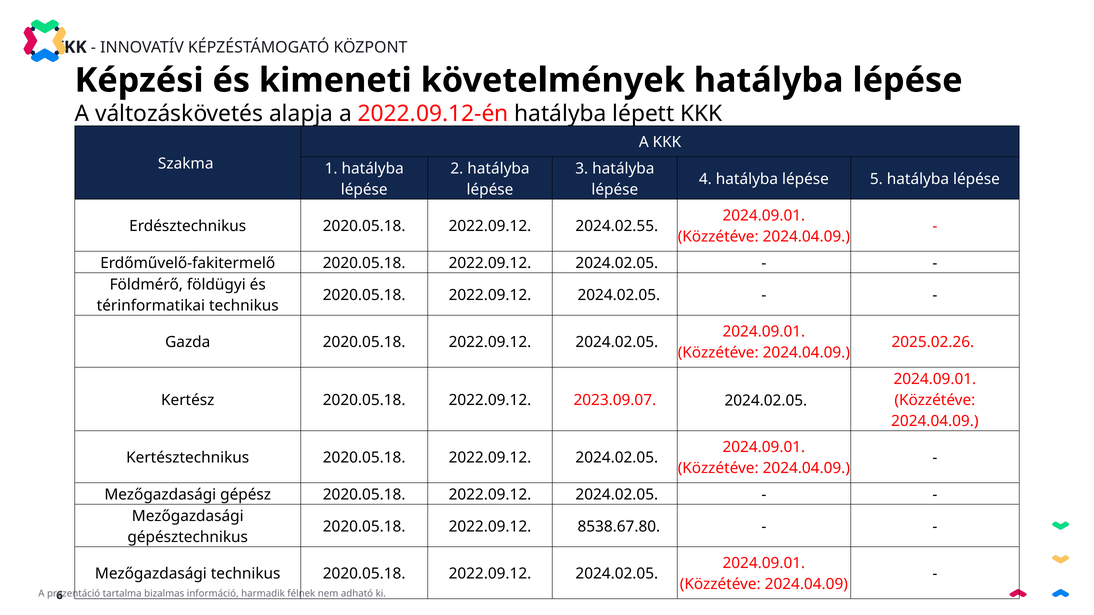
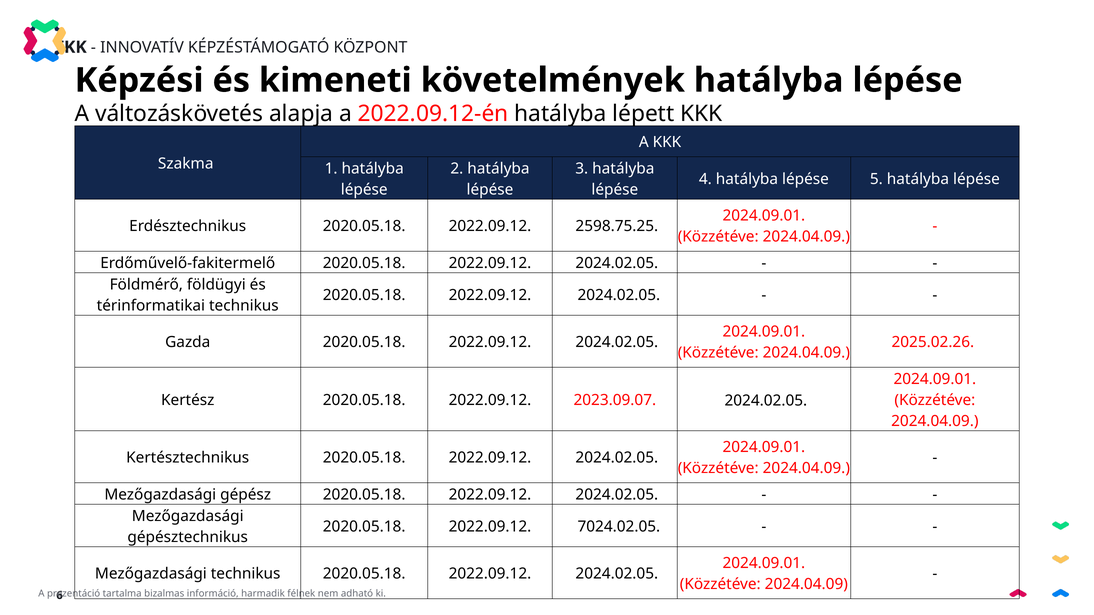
2024.02.55: 2024.02.55 -> 2598.75.25 (617, 226)
8538.67.80: 8538.67.80 -> 7024.02.05 (619, 527)
